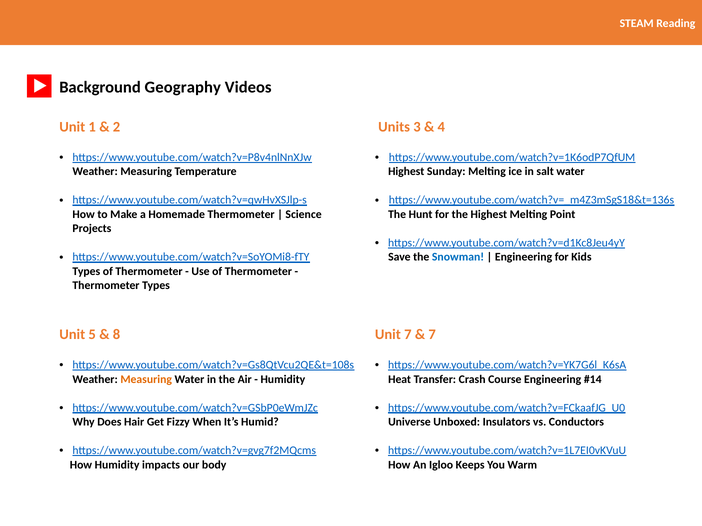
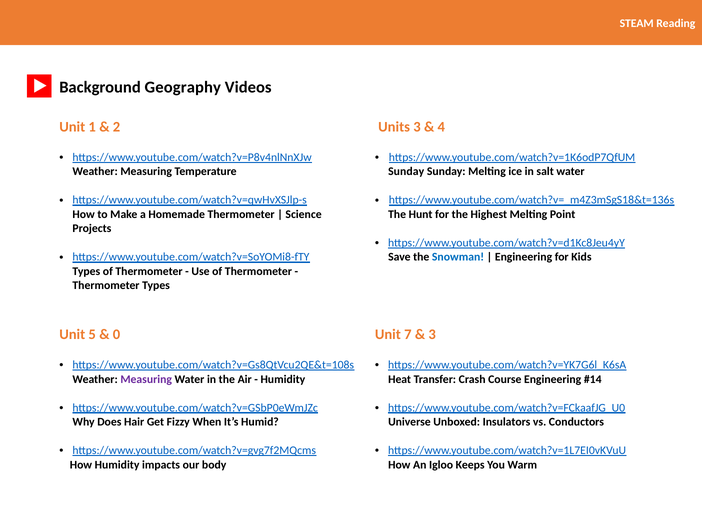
Highest: Highest -> Sunday (406, 172)
8: 8 -> 0 (117, 335)
7: 7 -> 3 (432, 335)
Measuring colour: orange -> purple (146, 380)
